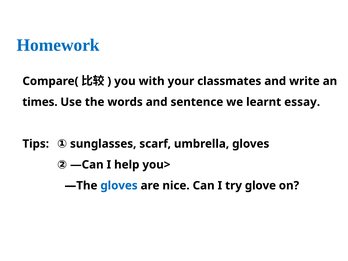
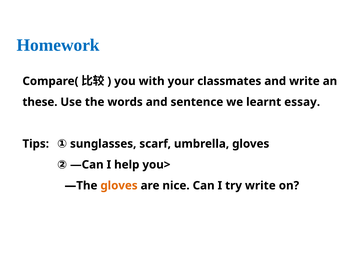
times: times -> these (40, 102)
gloves colour: blue -> orange (119, 186)
try glove: glove -> write (260, 186)
